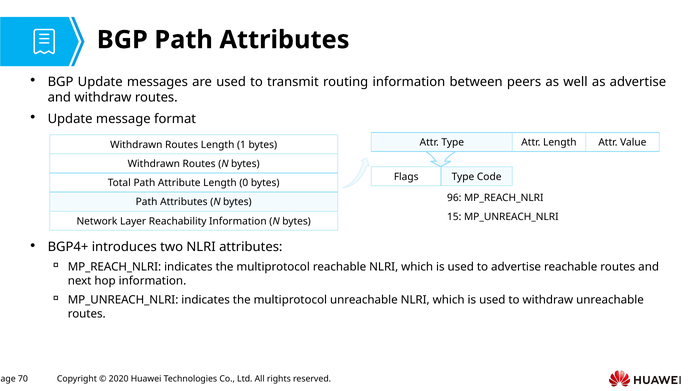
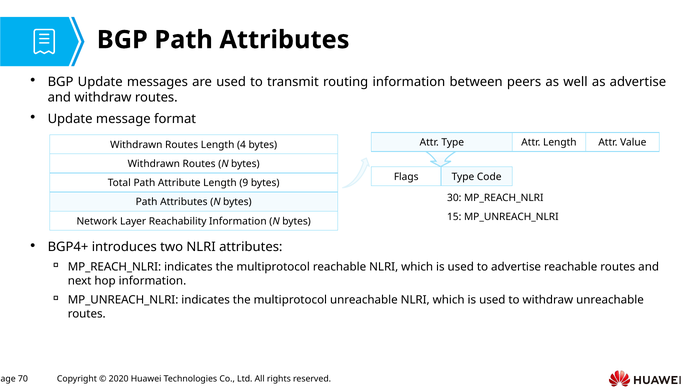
1: 1 -> 4 (241, 145)
0: 0 -> 9 (244, 183)
96: 96 -> 30 (454, 198)
